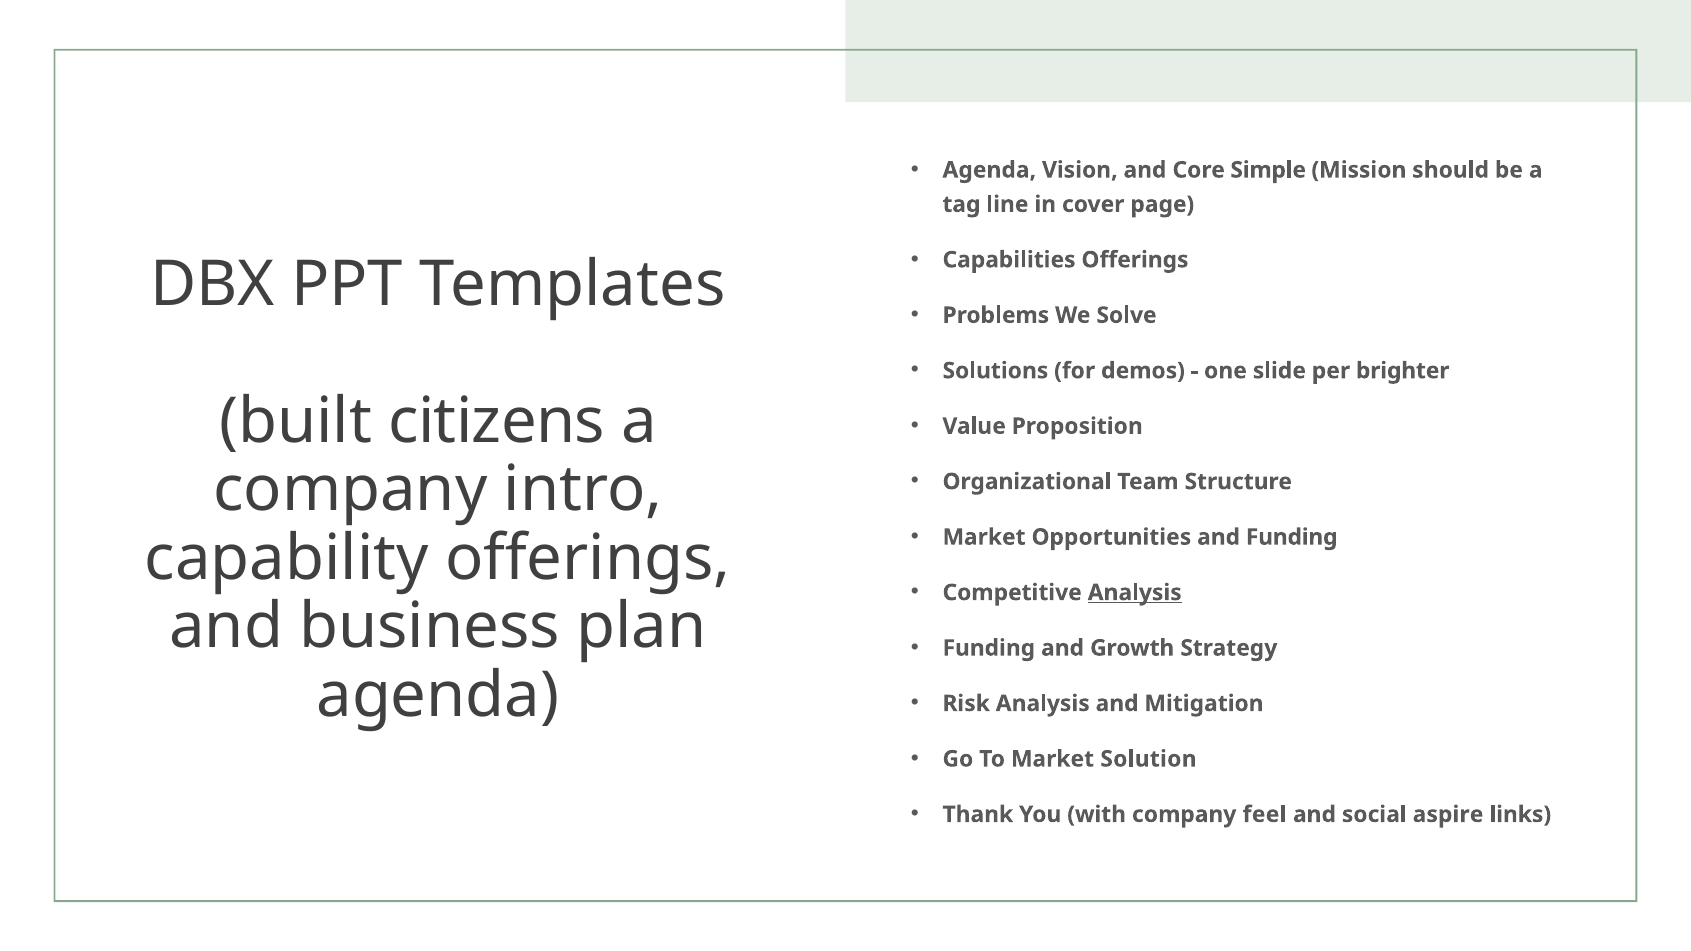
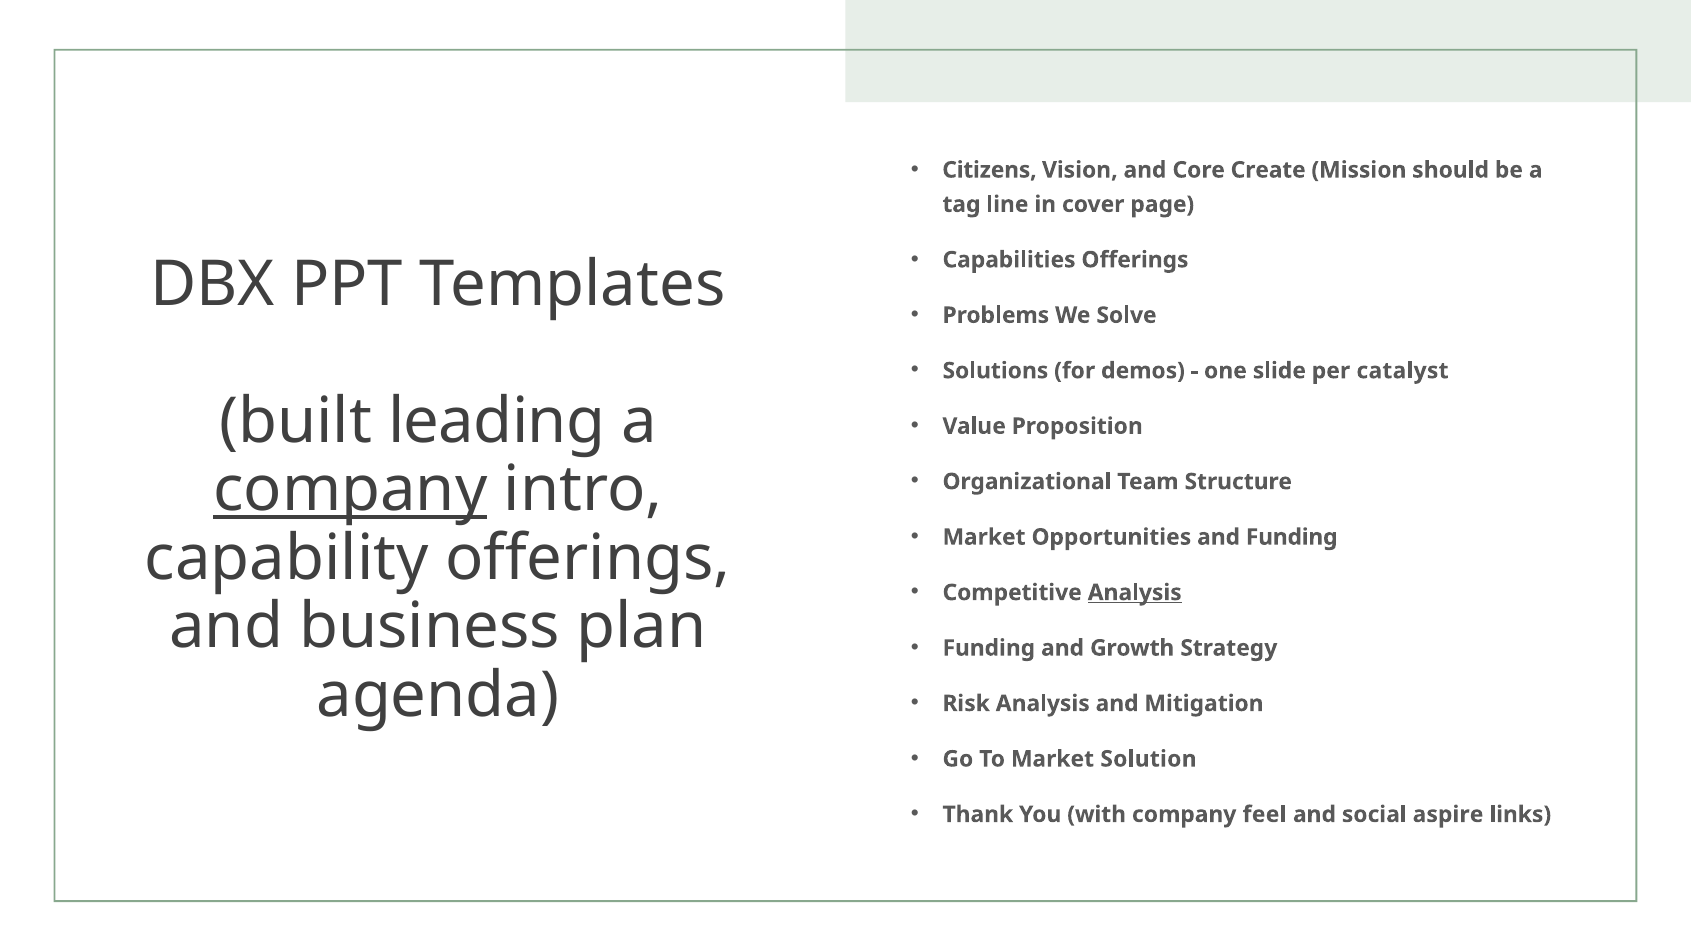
Agenda: Agenda -> Citizens (989, 170)
Simple: Simple -> Create (1268, 170)
brighter: brighter -> catalyst (1402, 371)
citizens: citizens -> leading (497, 421)
company underline: none -> present (350, 490)
